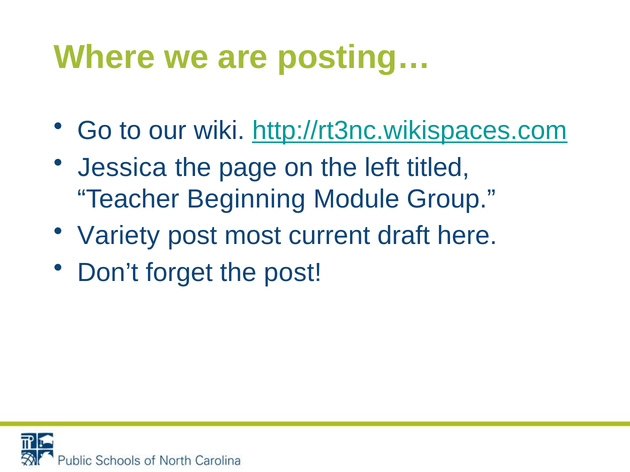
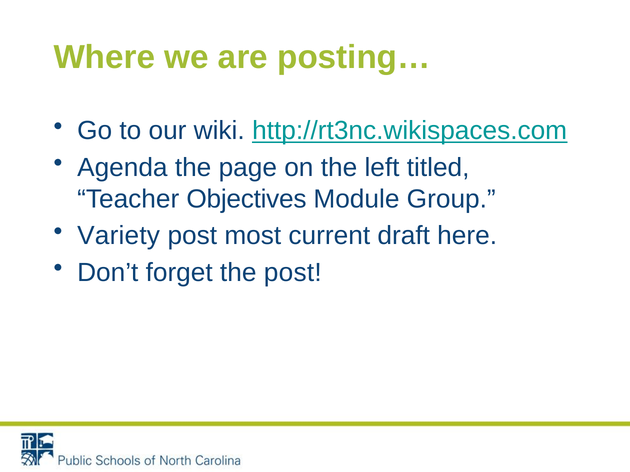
Jessica: Jessica -> Agenda (122, 168)
Beginning: Beginning -> Objectives (246, 199)
